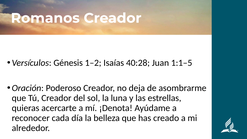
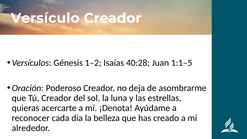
Romanos: Romanos -> Versículo (45, 18)
